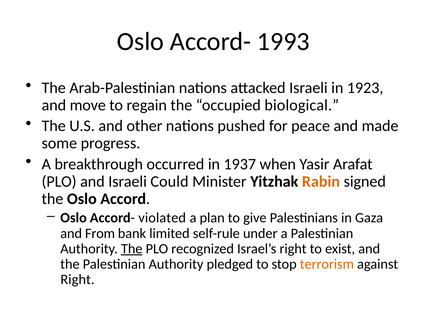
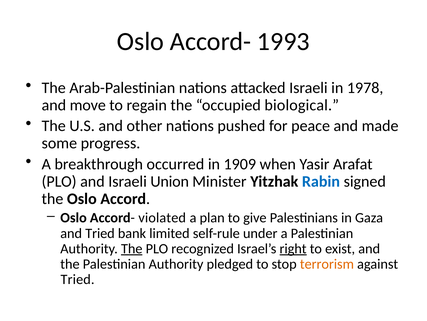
1923: 1923 -> 1978 (365, 88)
1937: 1937 -> 1909 (240, 164)
Could: Could -> Union (170, 181)
Rabin colour: orange -> blue (321, 181)
and From: From -> Tried (100, 233)
right underline: none -> present (293, 248)
Right: Right -> Tried (78, 279)
